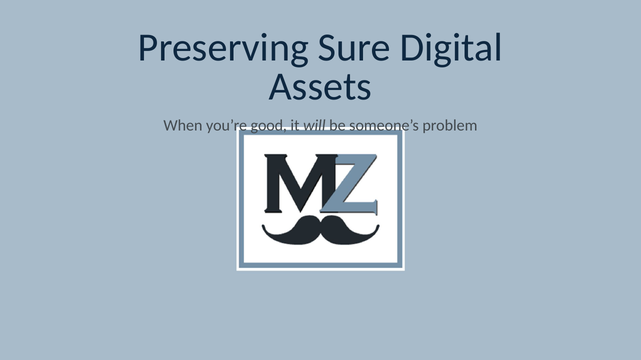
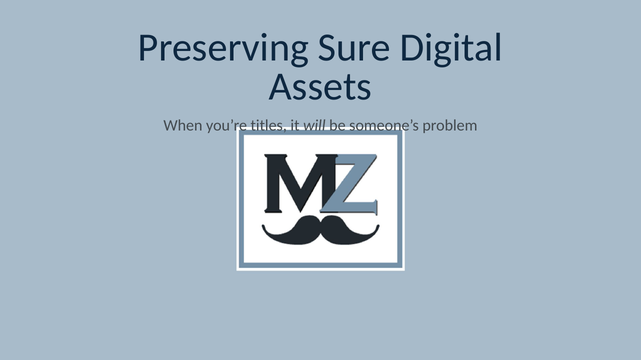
good: good -> titles (269, 125)
